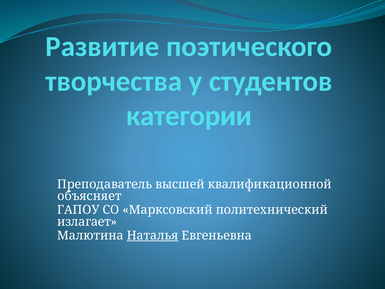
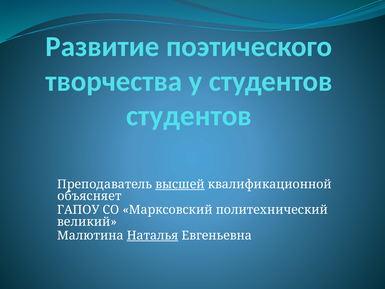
категории: категории -> студентов (189, 116)
высшей underline: none -> present (180, 184)
излагает: излагает -> великий (87, 222)
